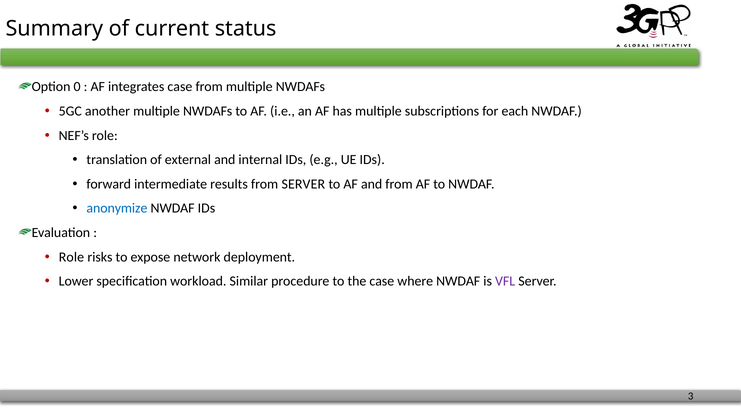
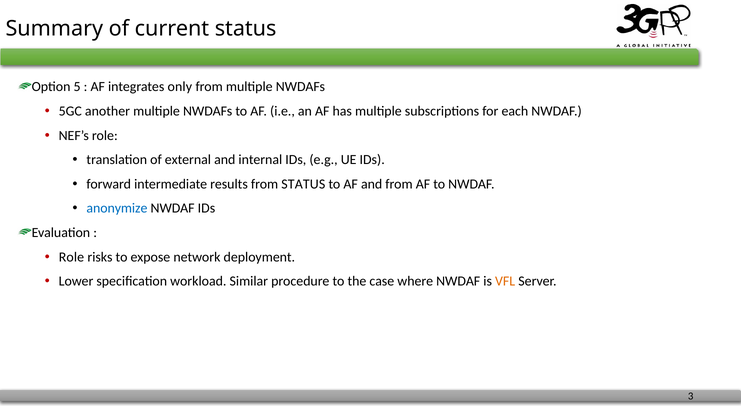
0: 0 -> 5 (77, 87)
integrates case: case -> only (180, 87)
from SERVER: SERVER -> STATUS (303, 184)
VFL colour: purple -> orange (505, 281)
